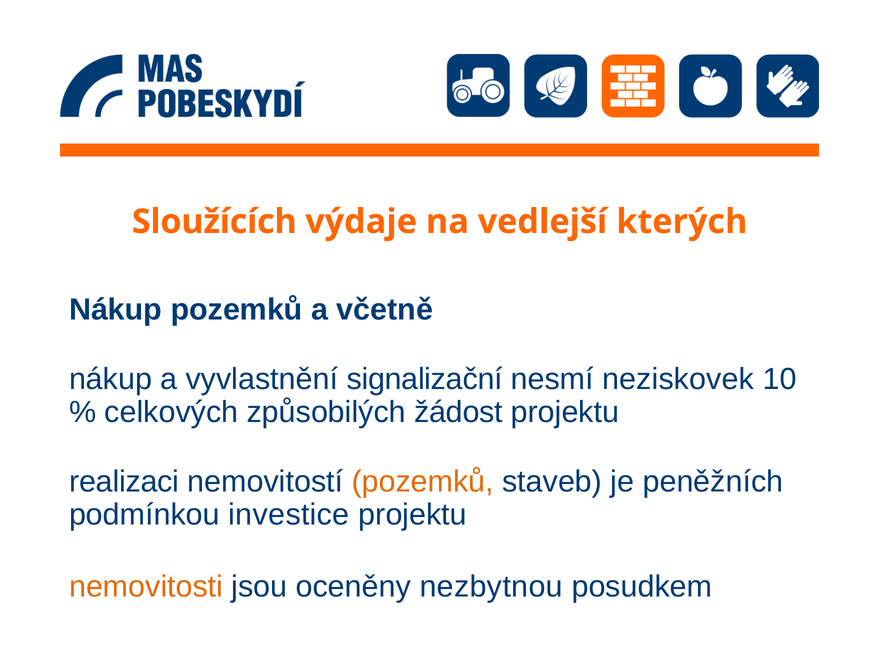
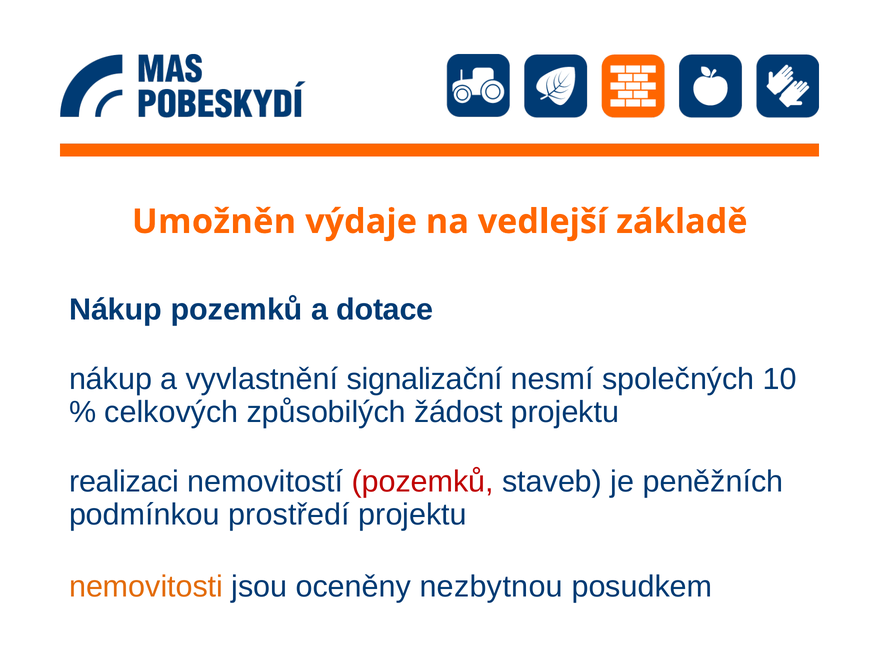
Sloužících: Sloužících -> Umožněn (214, 222)
kterých: kterých -> základě (682, 222)
včetně: včetně -> dotace (385, 310)
neziskovek: neziskovek -> společných (678, 379)
pozemků colour: orange -> red (423, 482)
investice: investice -> prostředí (289, 515)
